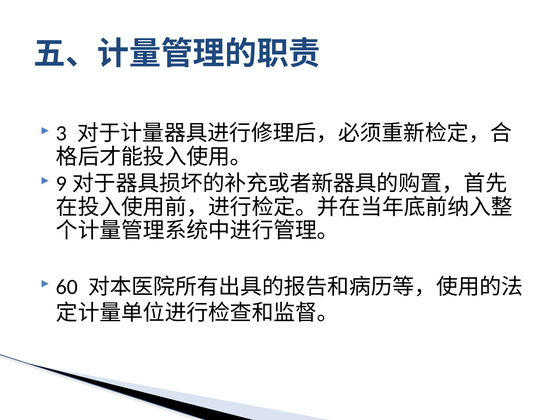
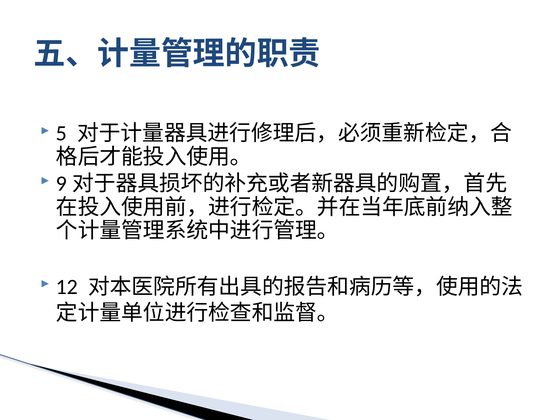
3: 3 -> 5 (61, 133)
60: 60 -> 12 (67, 287)
